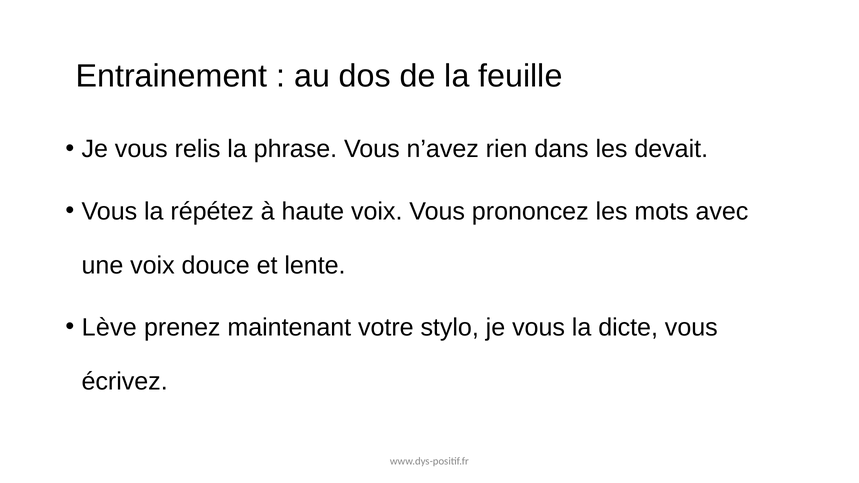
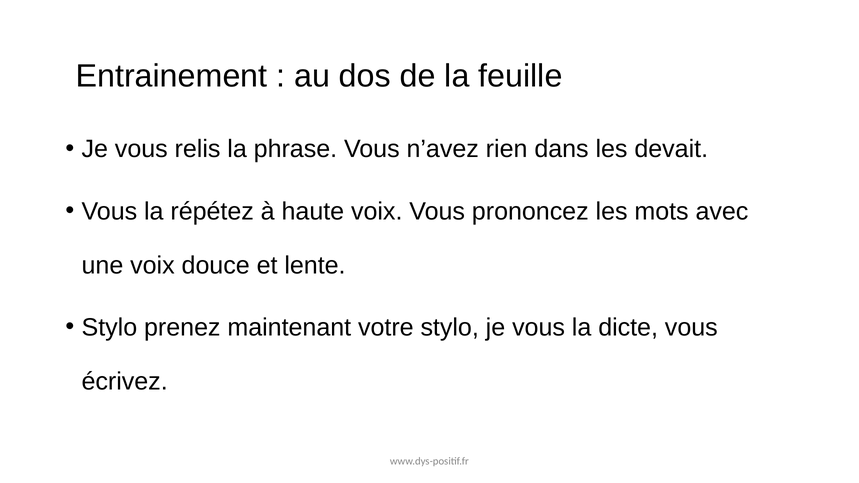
Lève: Lève -> Stylo (109, 328)
